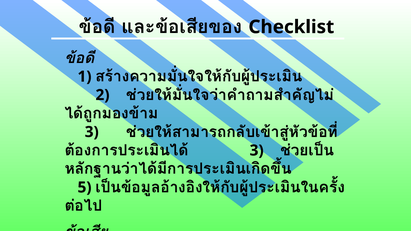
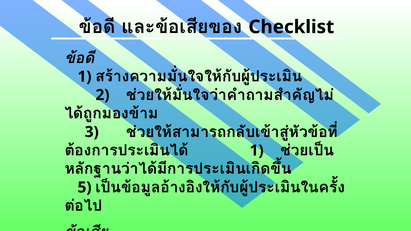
3: 3 -> 1 (257, 151)
